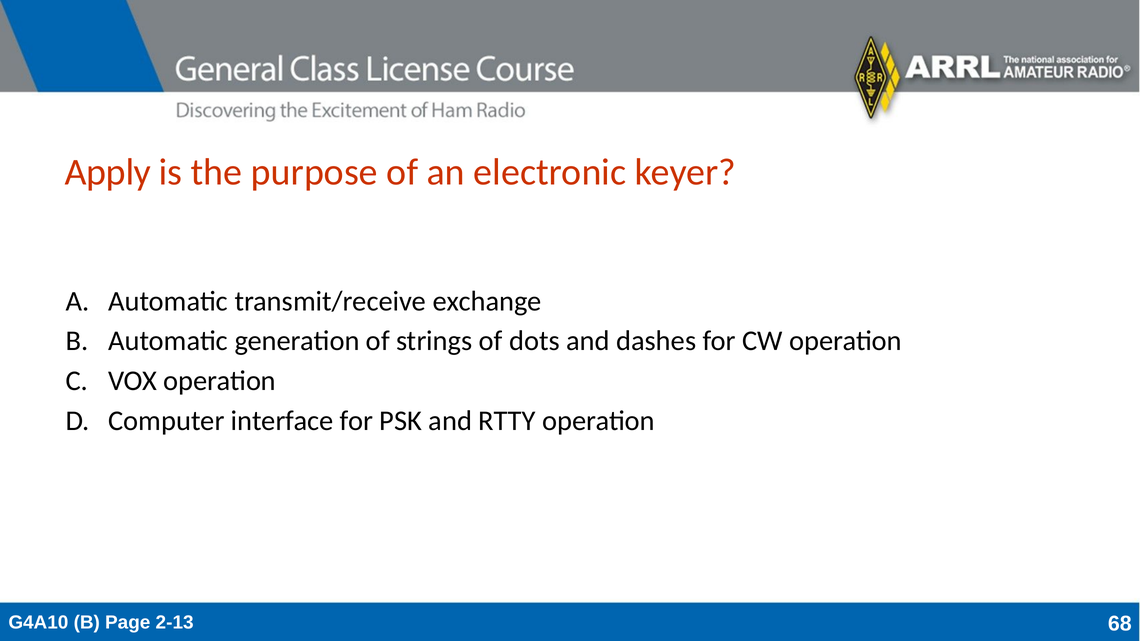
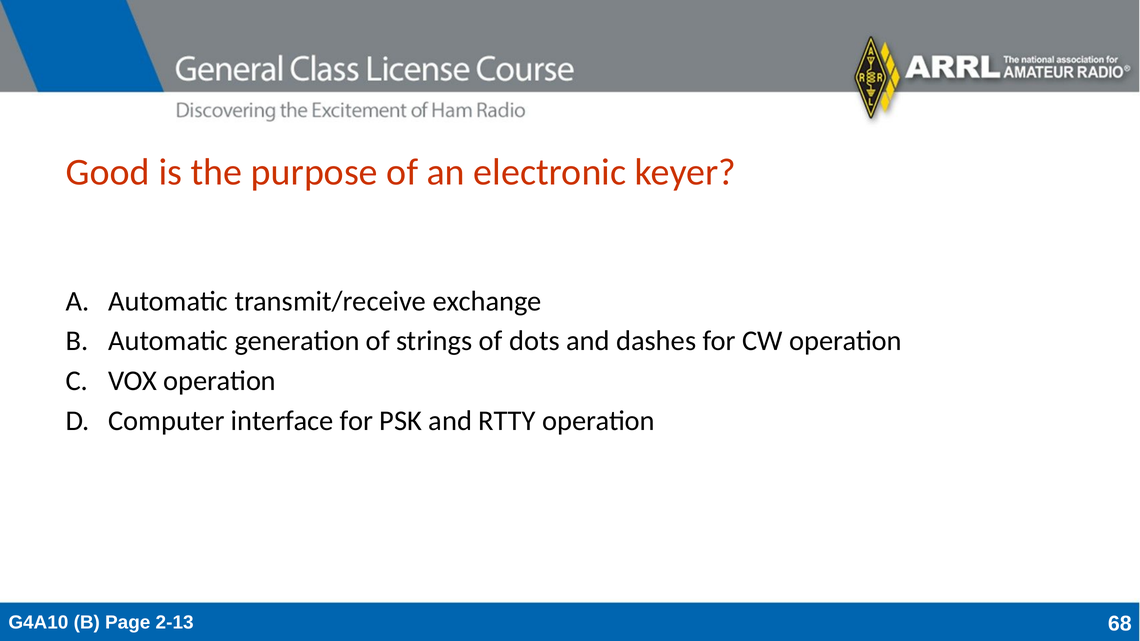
Apply: Apply -> Good (108, 172)
